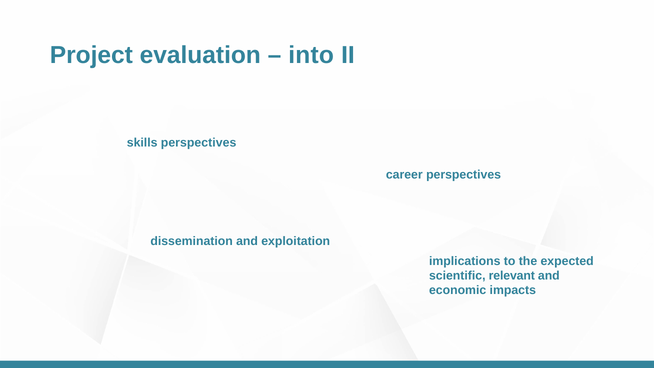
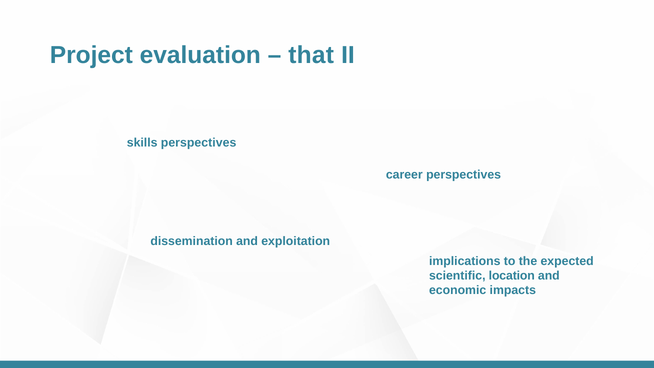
into: into -> that (311, 55)
relevant: relevant -> location (512, 276)
